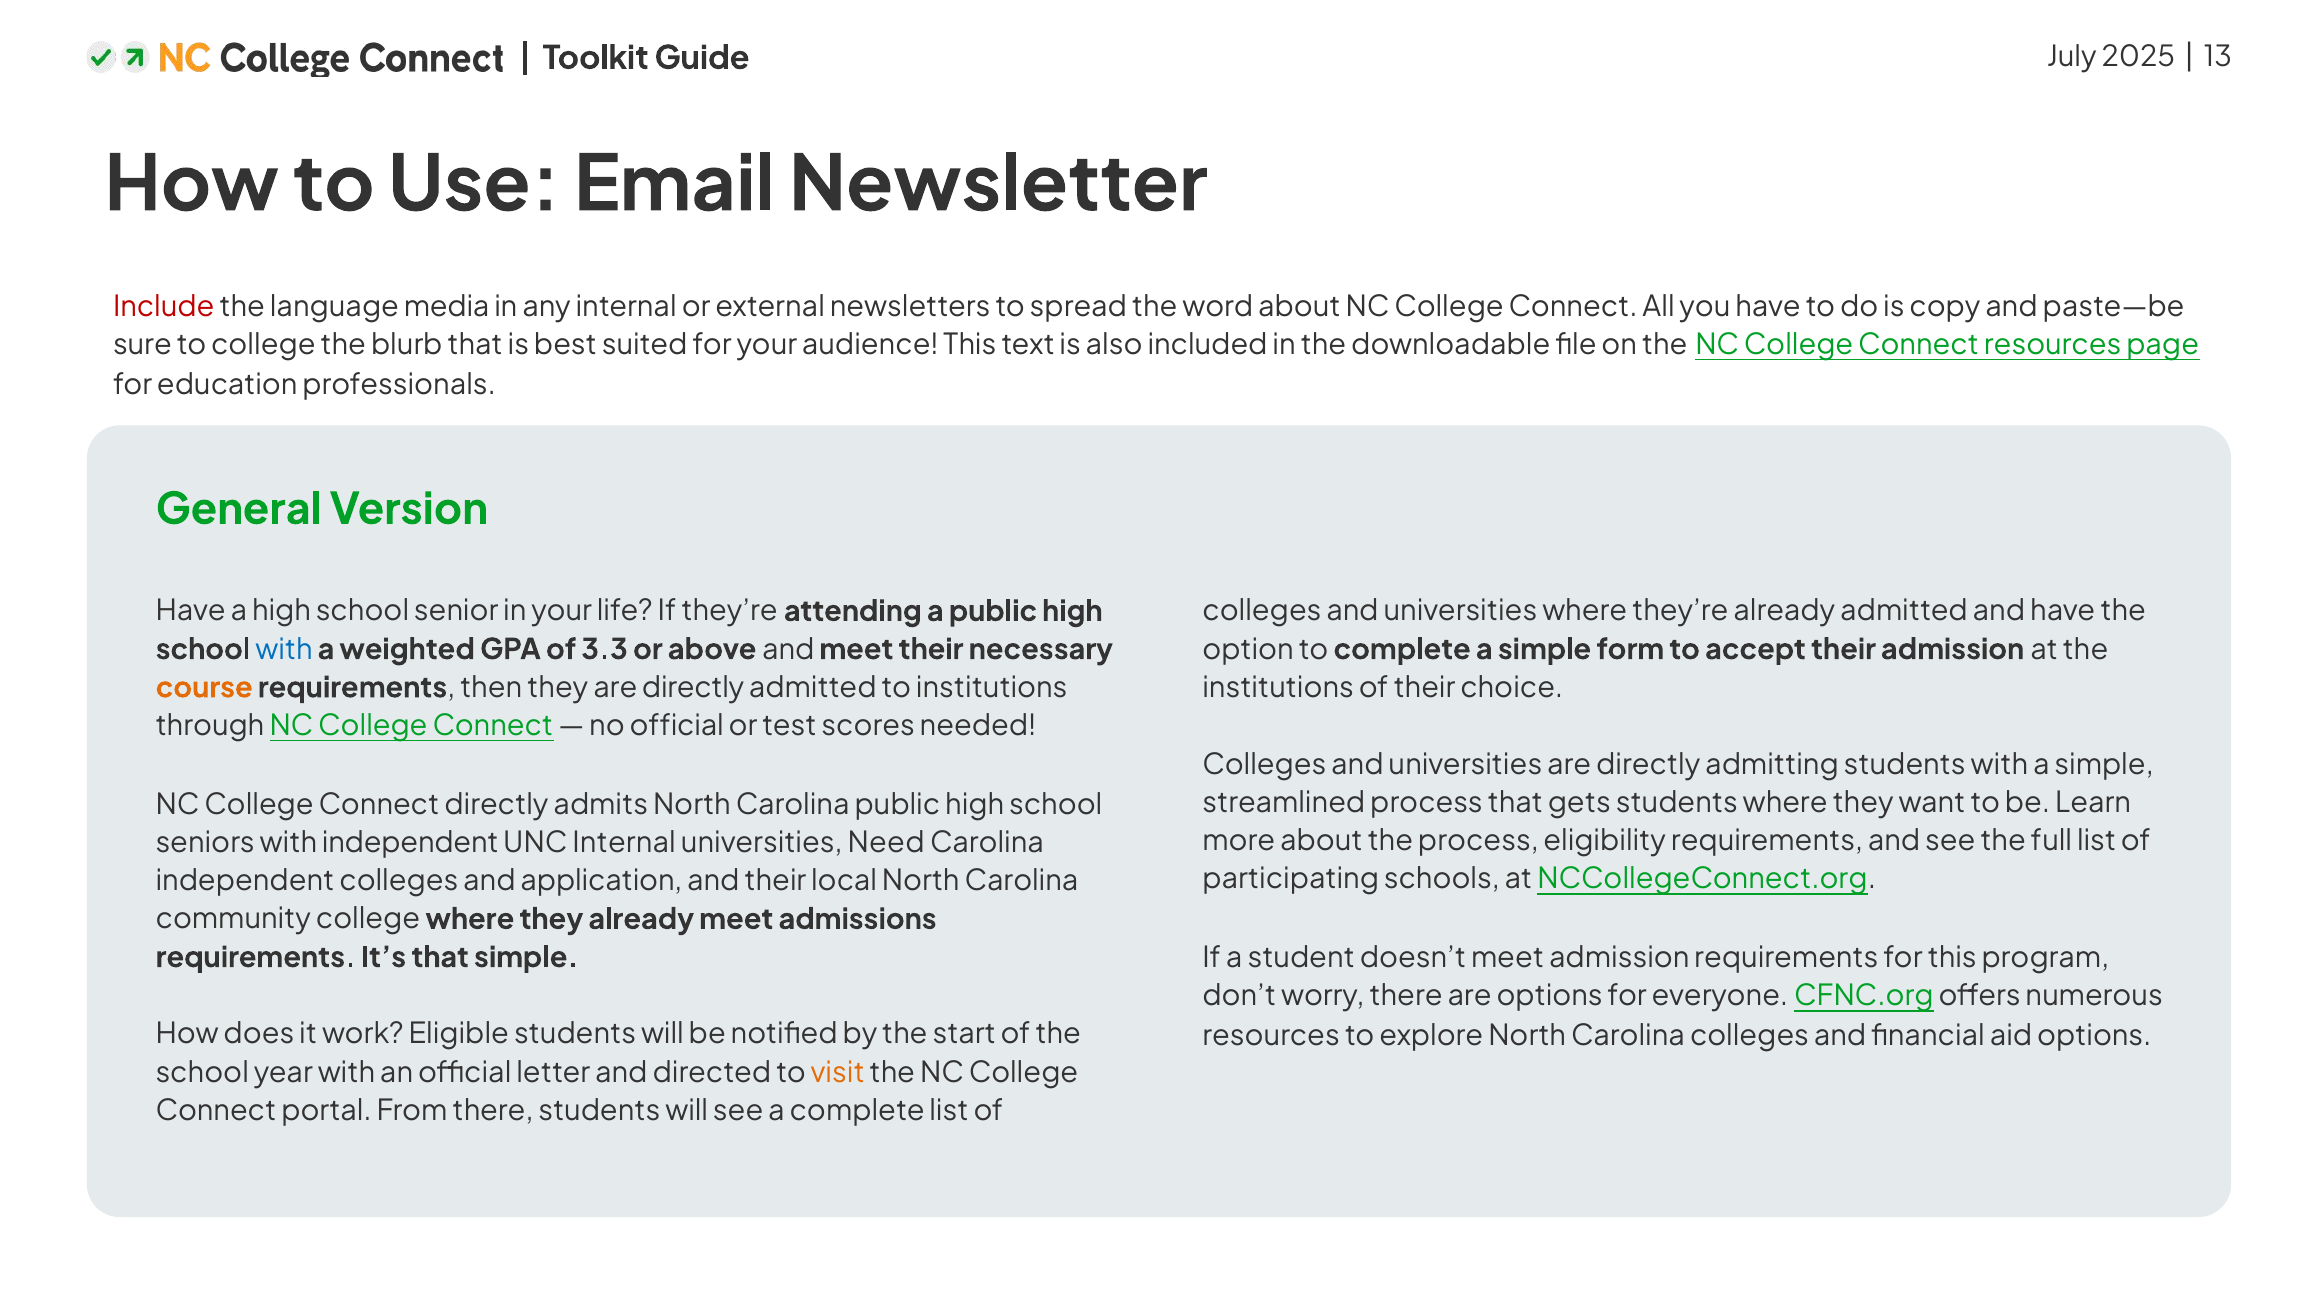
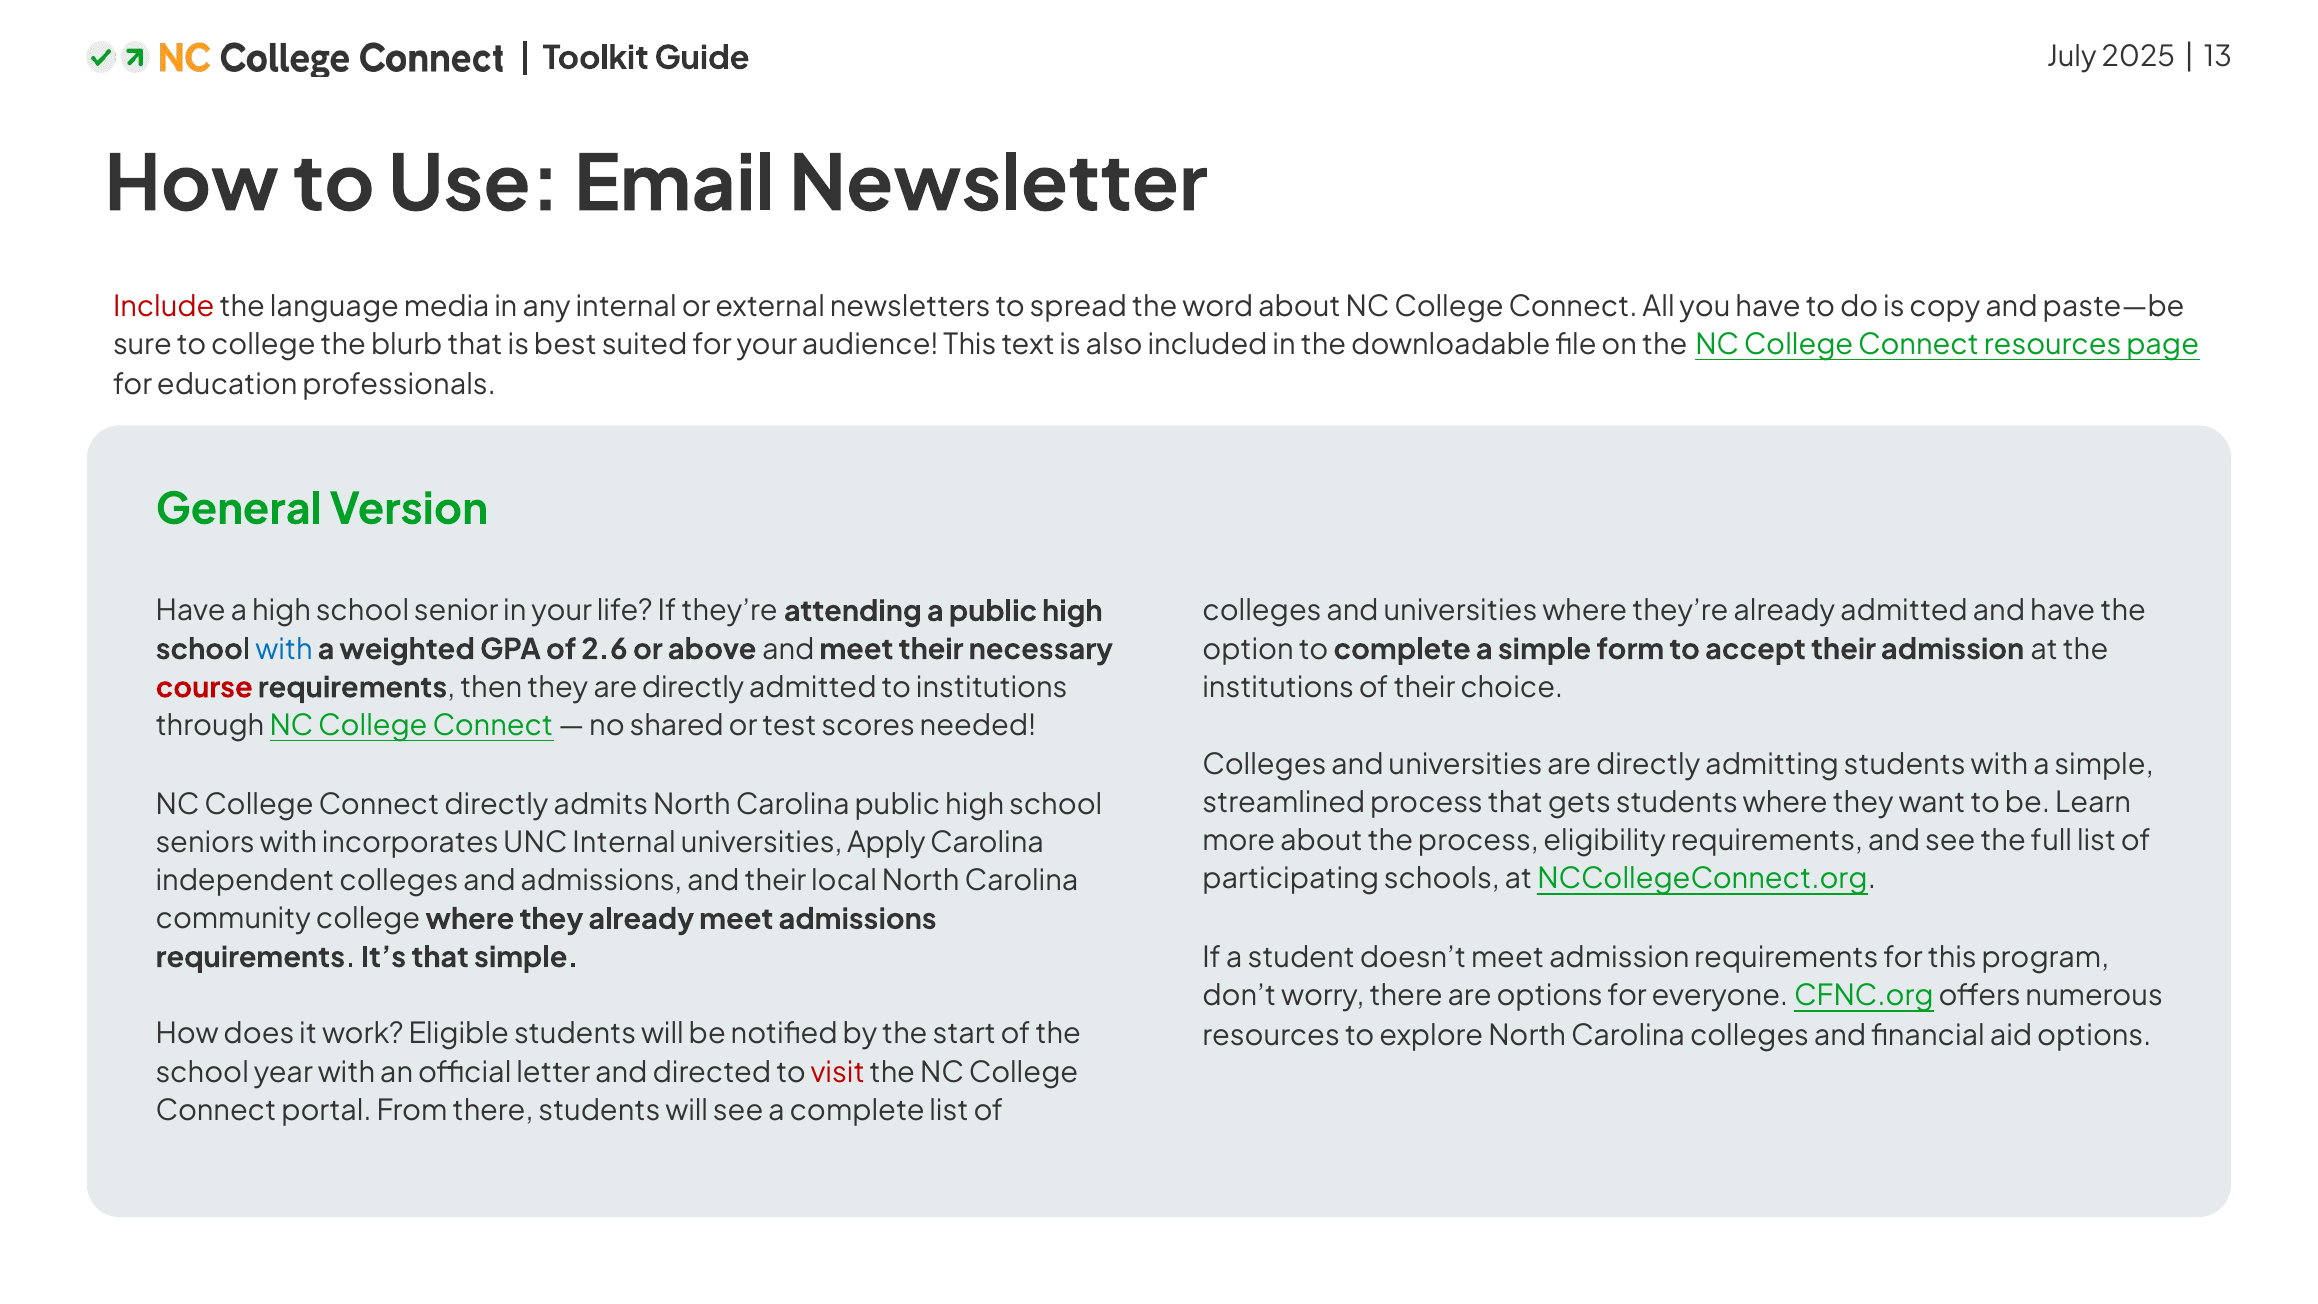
3.3: 3.3 -> 2.6 (604, 649)
course colour: orange -> red (204, 688)
no official: official -> shared (677, 726)
with independent: independent -> incorporates (410, 843)
Need: Need -> Apply (886, 843)
and application: application -> admissions (601, 881)
visit colour: orange -> red (838, 1072)
